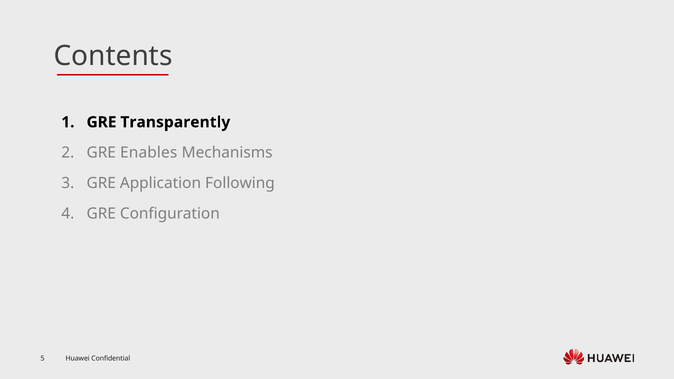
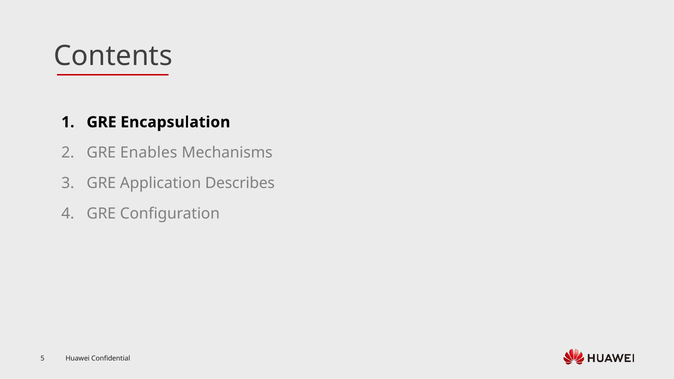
Transparently: Transparently -> Encapsulation (175, 122)
Following: Following -> Describes (240, 183)
